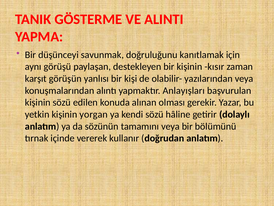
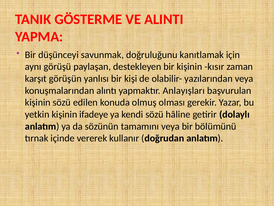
alınan: alınan -> olmuş (144, 102)
yorgan: yorgan -> ifadeye (94, 114)
